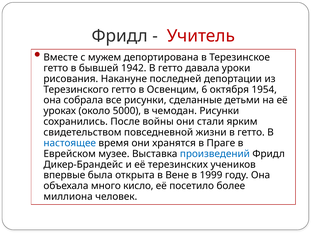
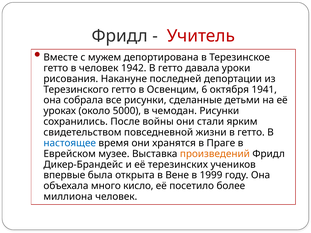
в бывшей: бывшей -> человек (99, 68)
1954: 1954 -> 1941 (264, 90)
произведений colour: blue -> orange (215, 154)
